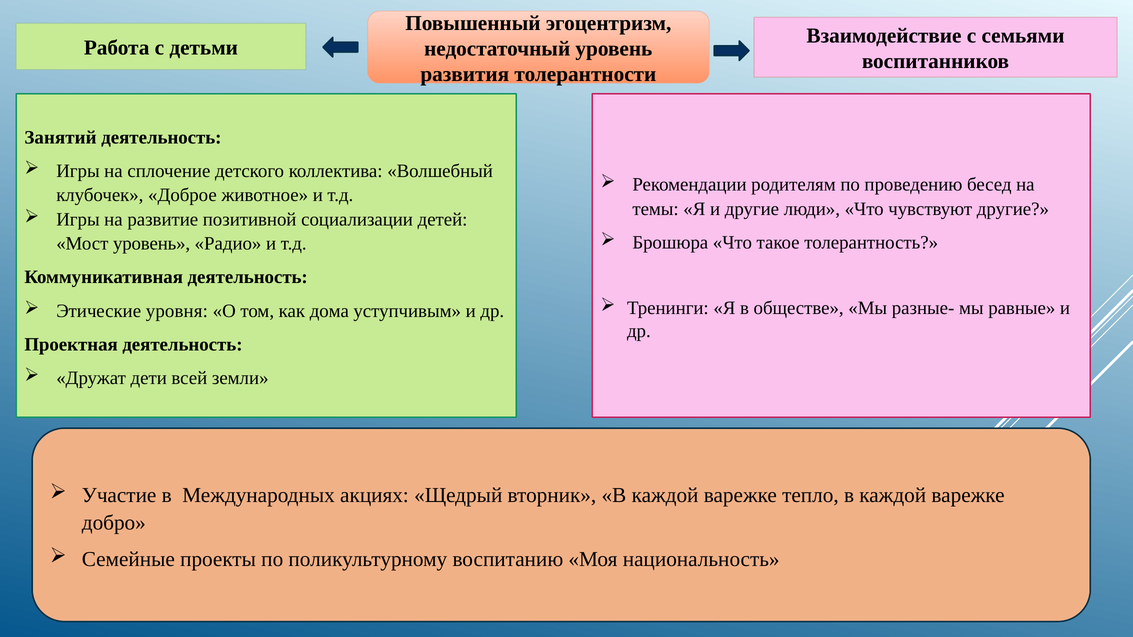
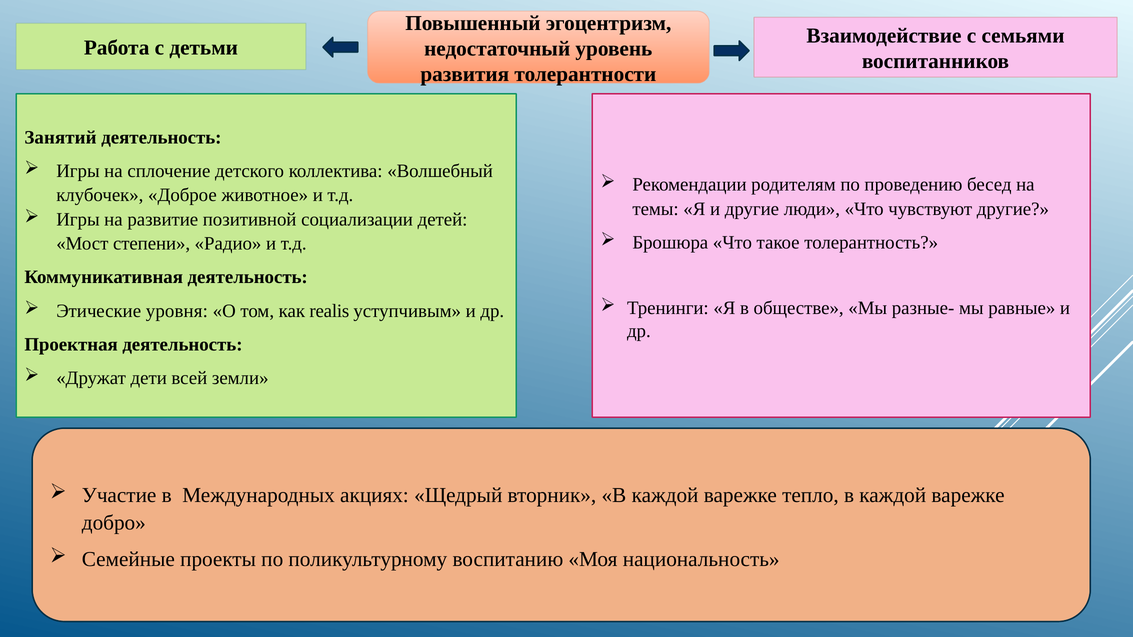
Мост уровень: уровень -> степени (152, 244)
дома: дома -> realis (329, 311)
